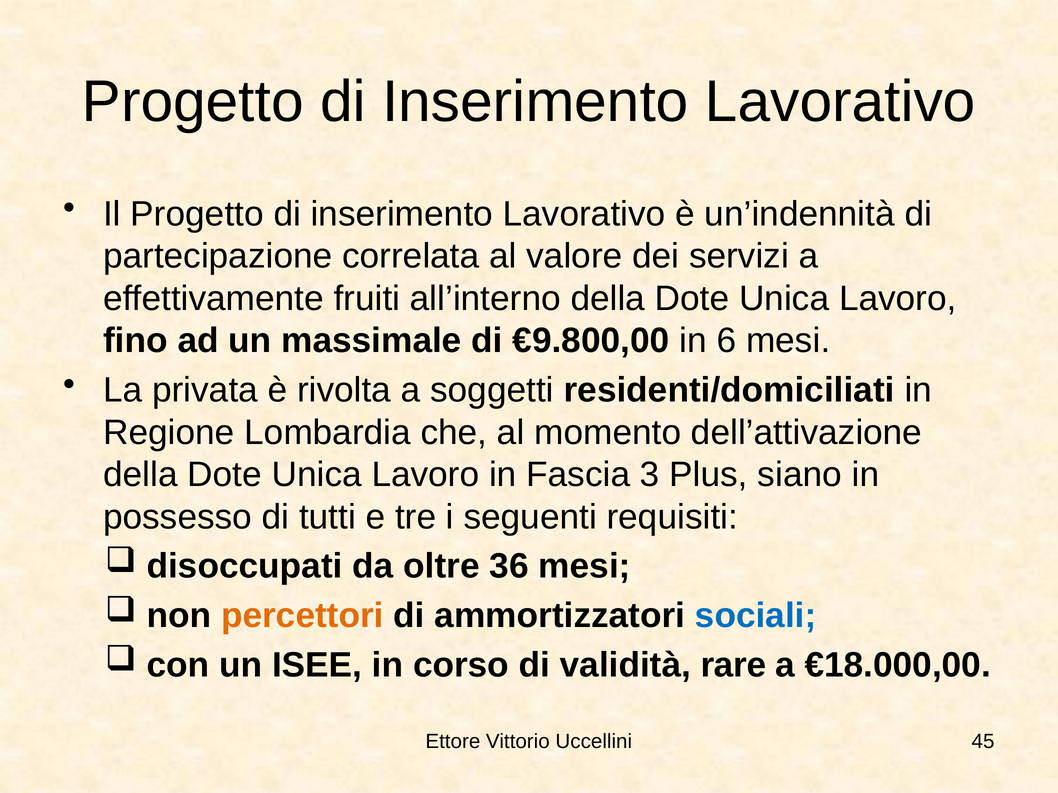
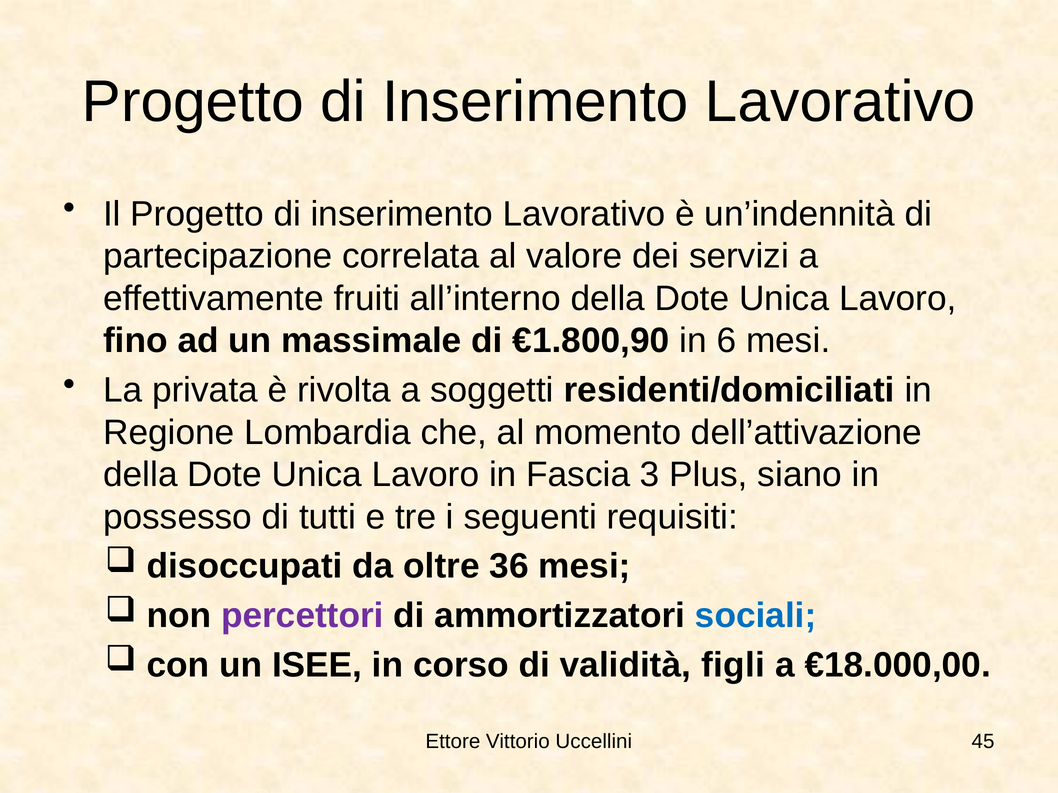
€9.800,00: €9.800,00 -> €1.800,90 (591, 341)
percettori colour: orange -> purple (302, 616)
rare: rare -> figli (733, 665)
